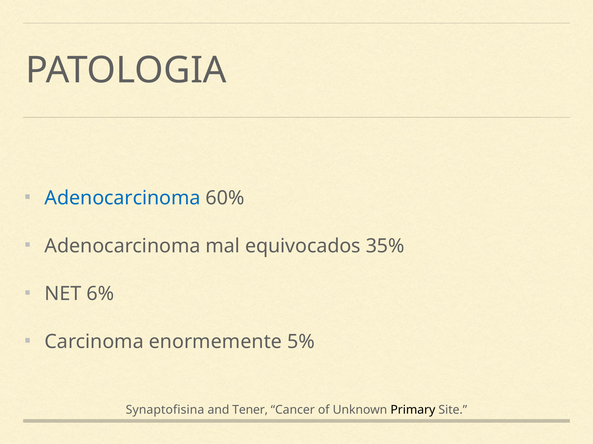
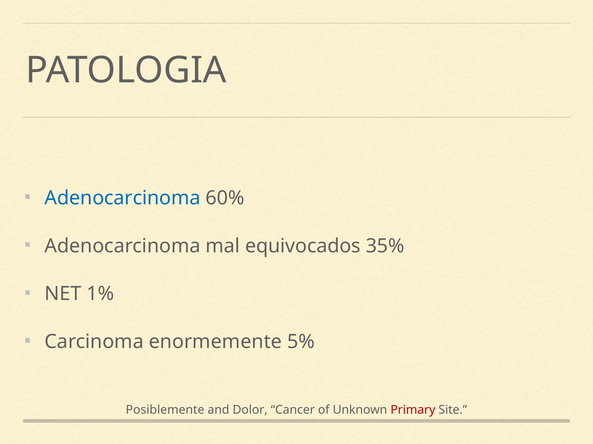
6%: 6% -> 1% (100, 294)
Synaptofisina: Synaptofisina -> Posiblemente (165, 411)
Tener: Tener -> Dolor (250, 411)
Primary colour: black -> red (413, 411)
